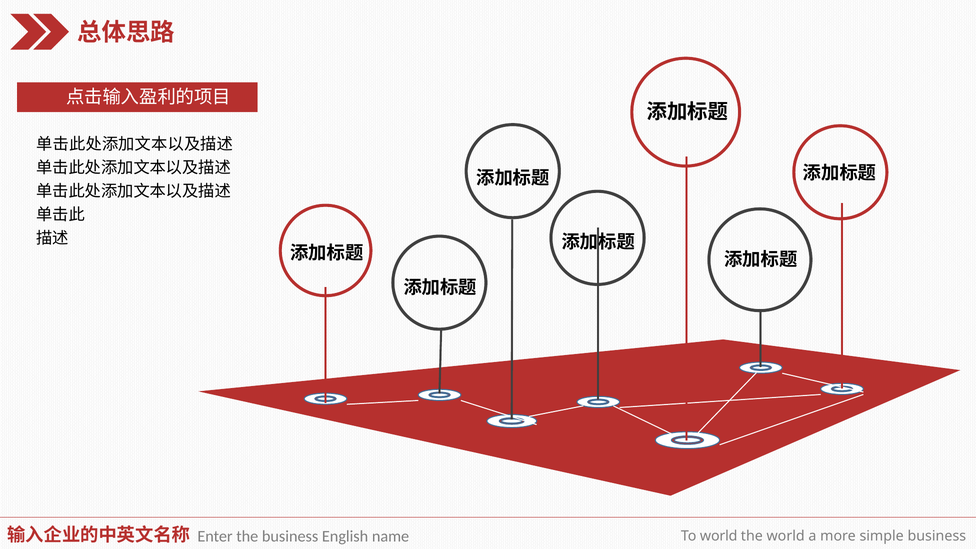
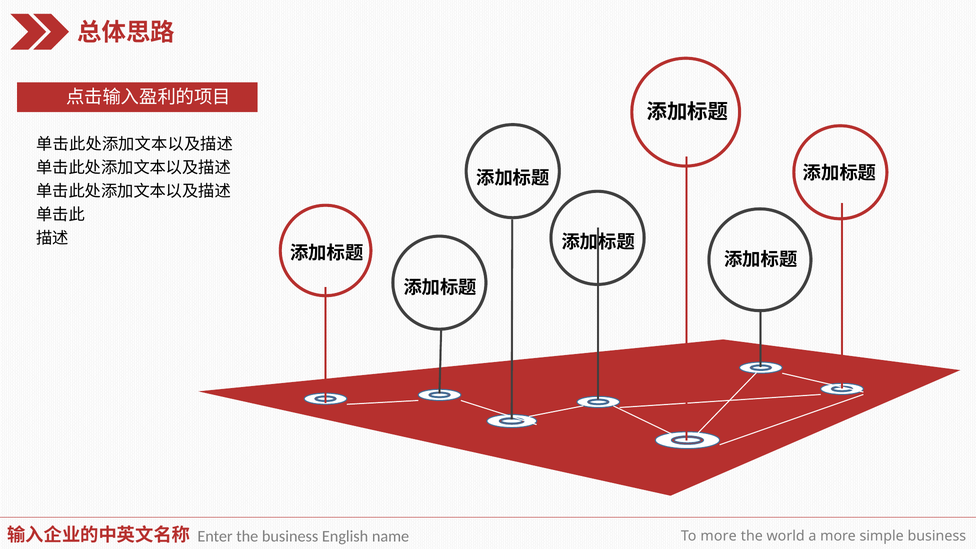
To world: world -> more (719, 536)
